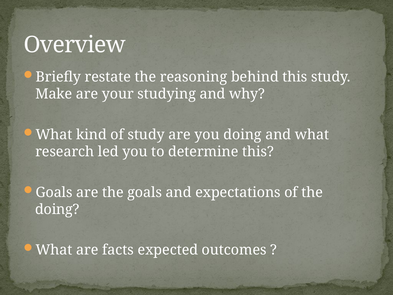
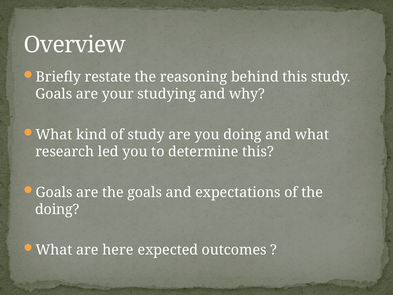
Make: Make -> Goals (54, 94)
facts: facts -> here (118, 250)
